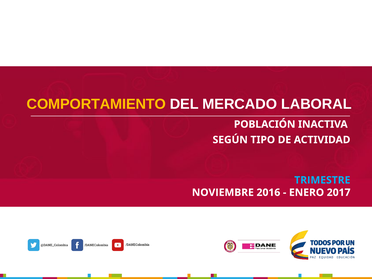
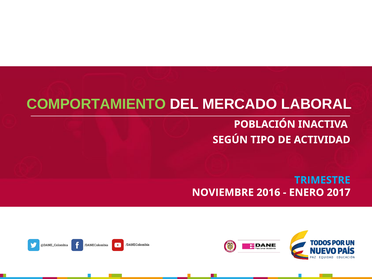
COMPORTAMIENTO colour: yellow -> light green (96, 104)
